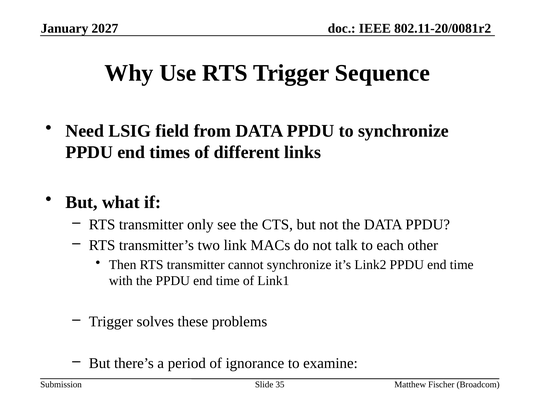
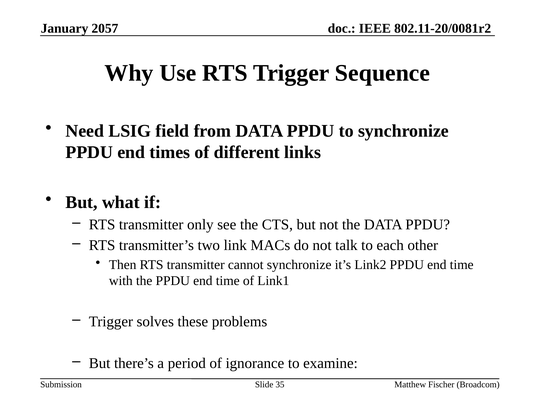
2027: 2027 -> 2057 (105, 29)
